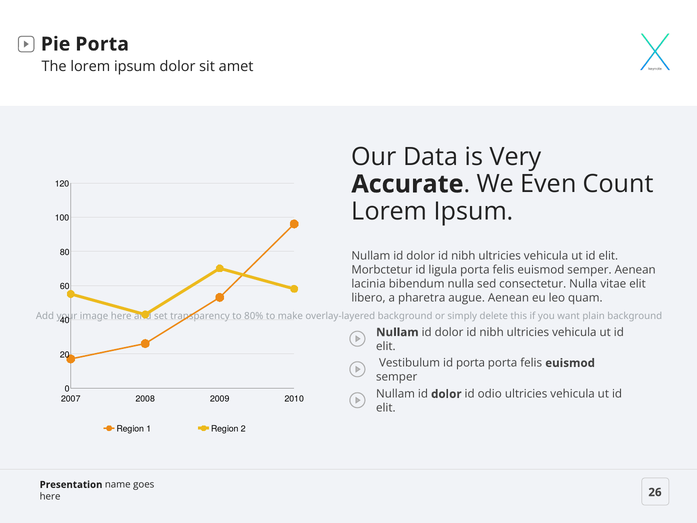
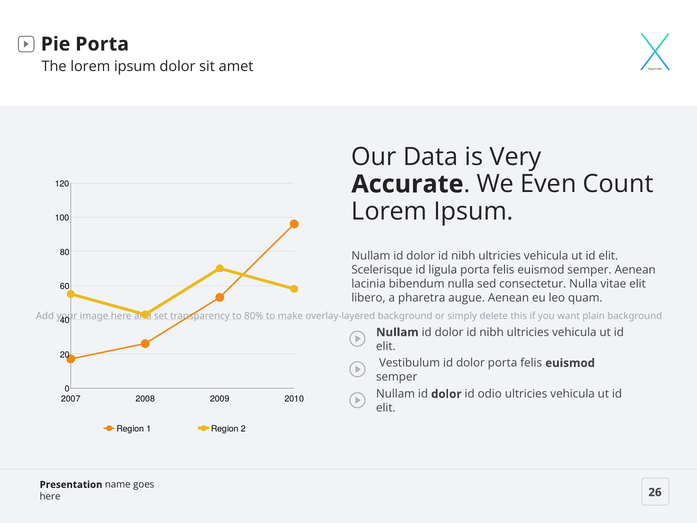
Morbctetur: Morbctetur -> Scelerisque (382, 270)
Vestibulum id porta: porta -> dolor (470, 363)
